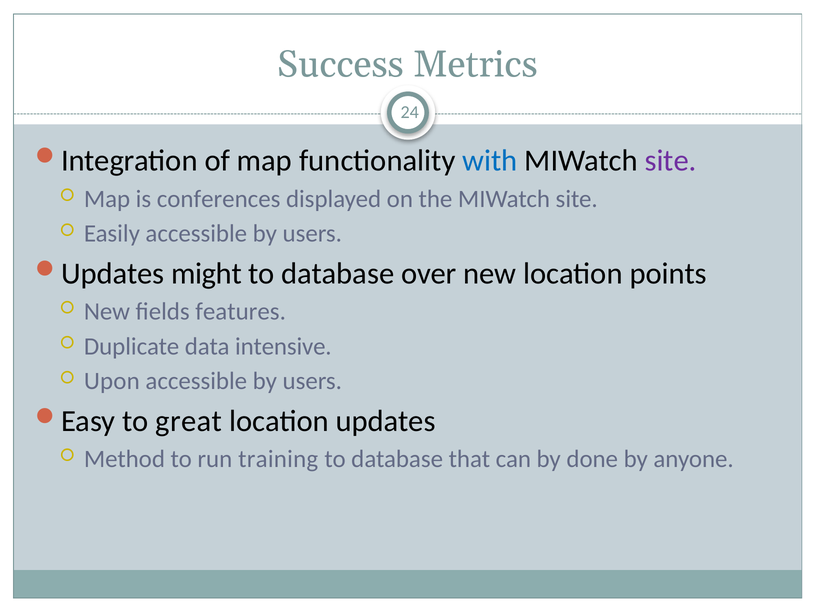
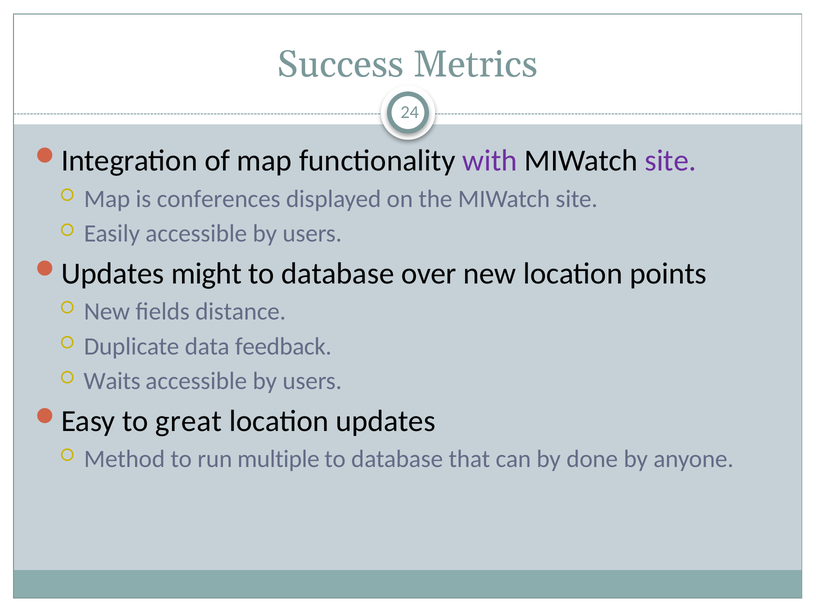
with colour: blue -> purple (490, 161)
features: features -> distance (241, 311)
intensive: intensive -> feedback (283, 346)
Upon: Upon -> Waits (112, 381)
training: training -> multiple (278, 459)
